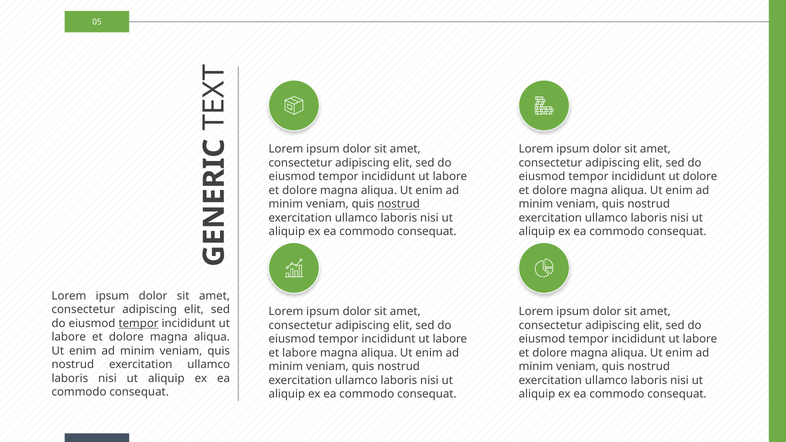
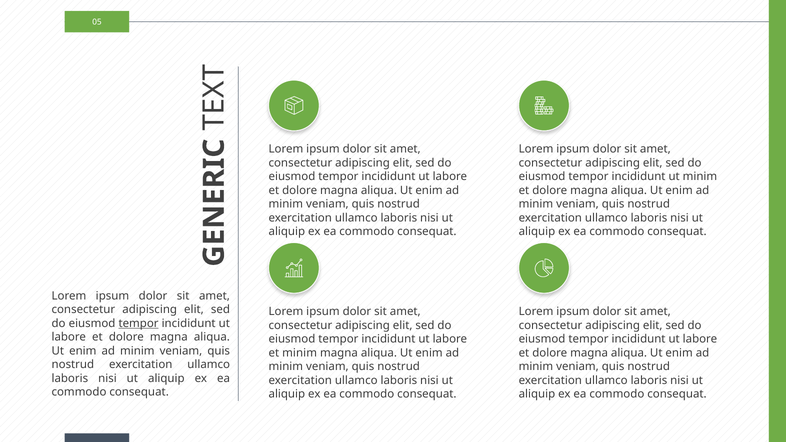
ut dolore: dolore -> minim (700, 177)
nostrud underline: present -> none (399, 204)
et labore: labore -> minim (300, 353)
